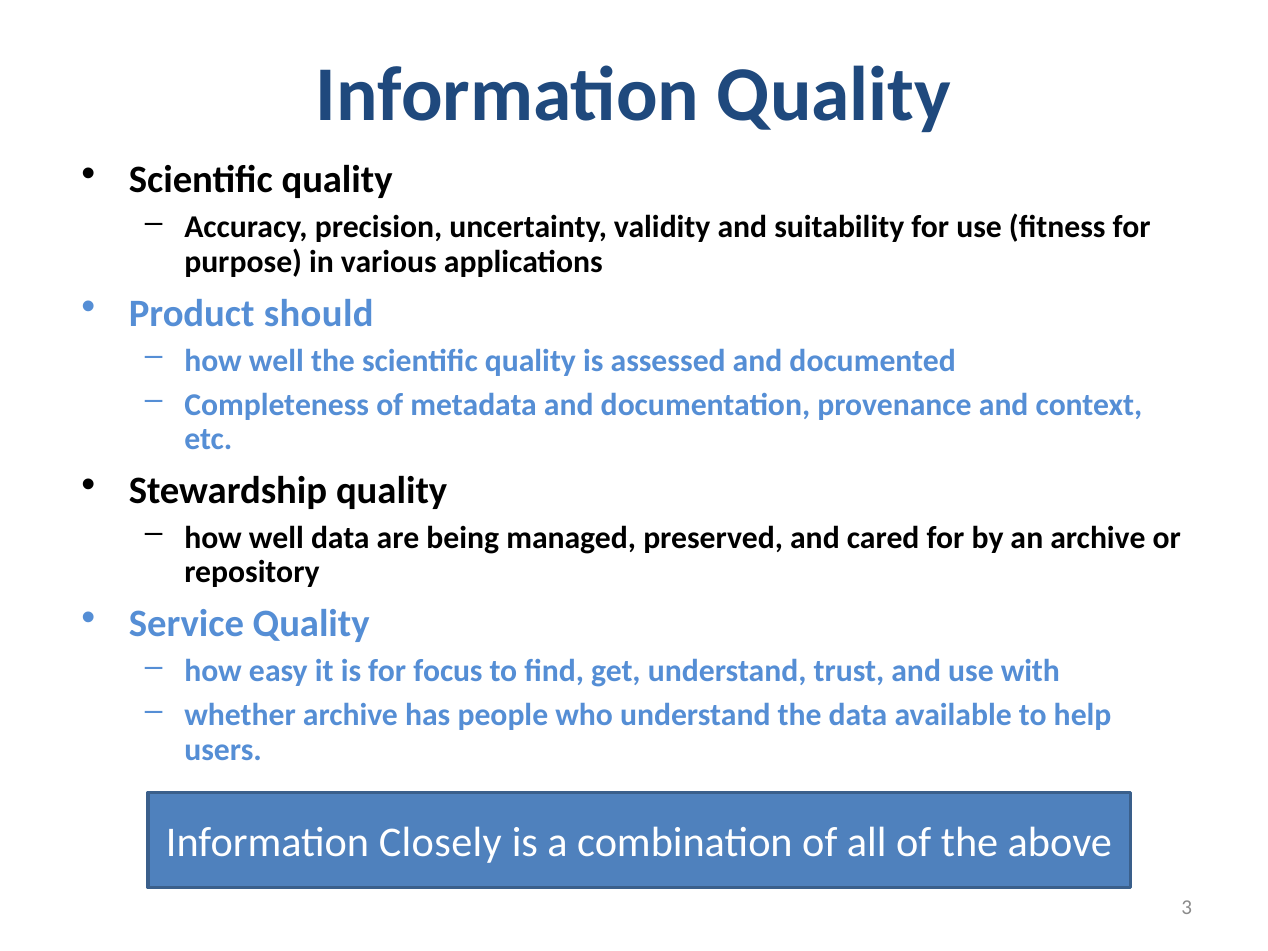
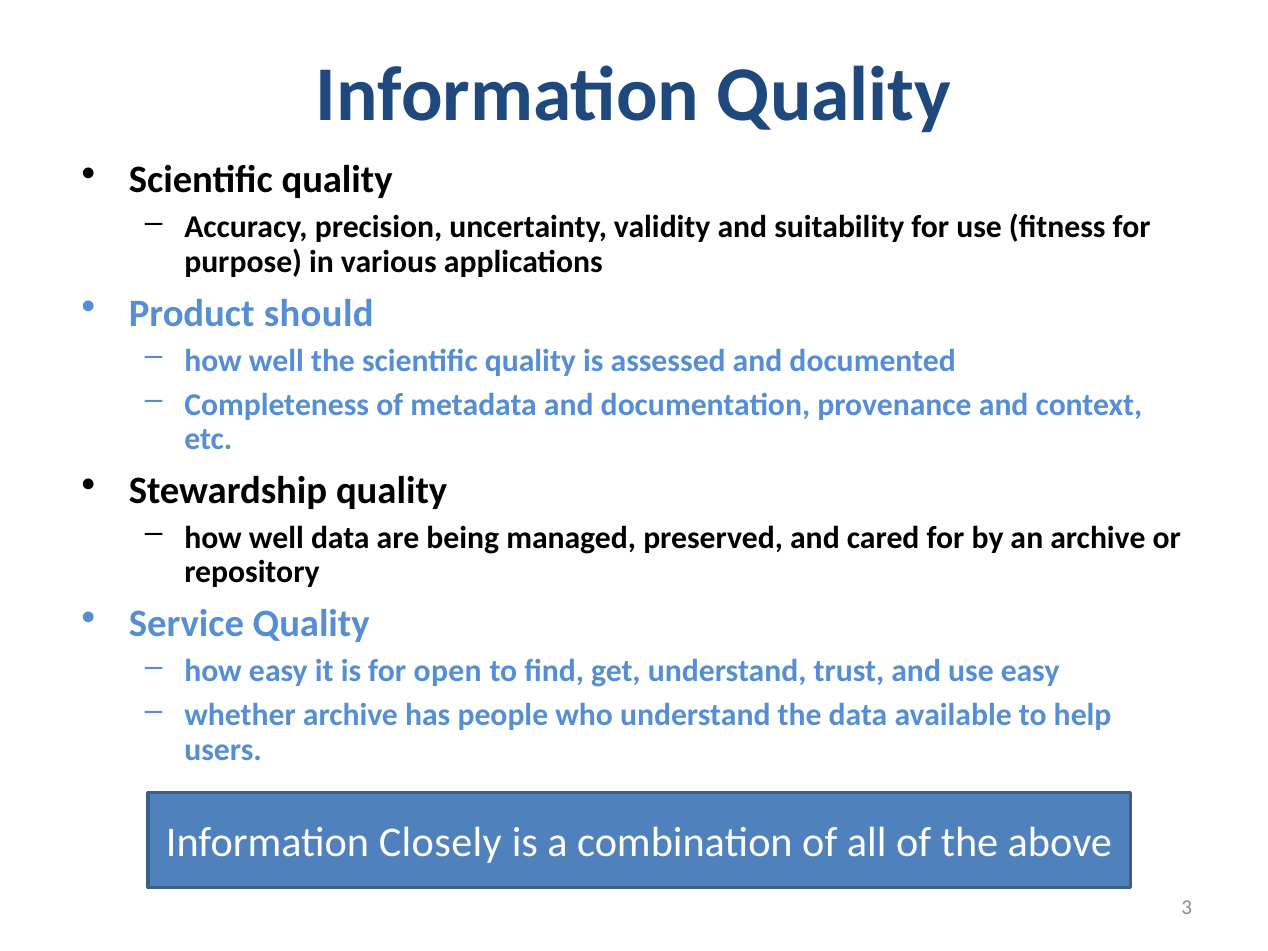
focus: focus -> open (448, 671)
use with: with -> easy (1030, 671)
